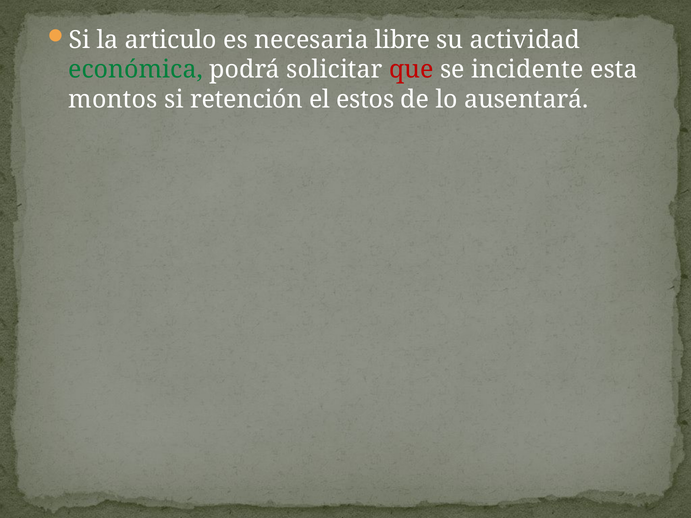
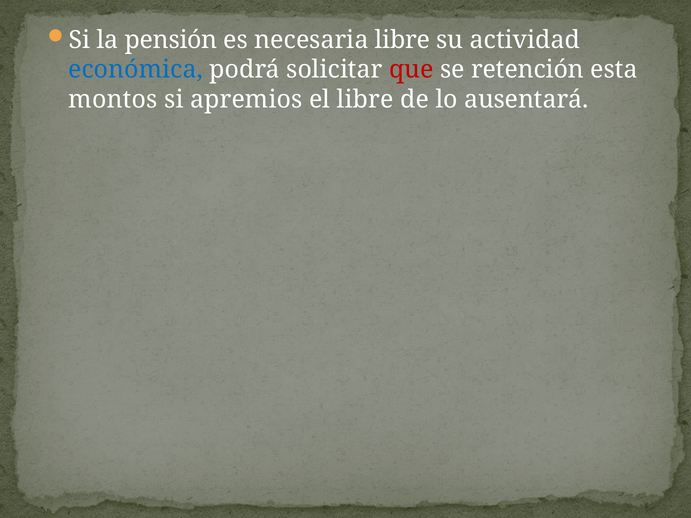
articulo: articulo -> pensión (171, 40)
económica colour: green -> blue (136, 70)
incidente: incidente -> retención (527, 70)
retención: retención -> apremios (246, 100)
el estos: estos -> libre (365, 100)
